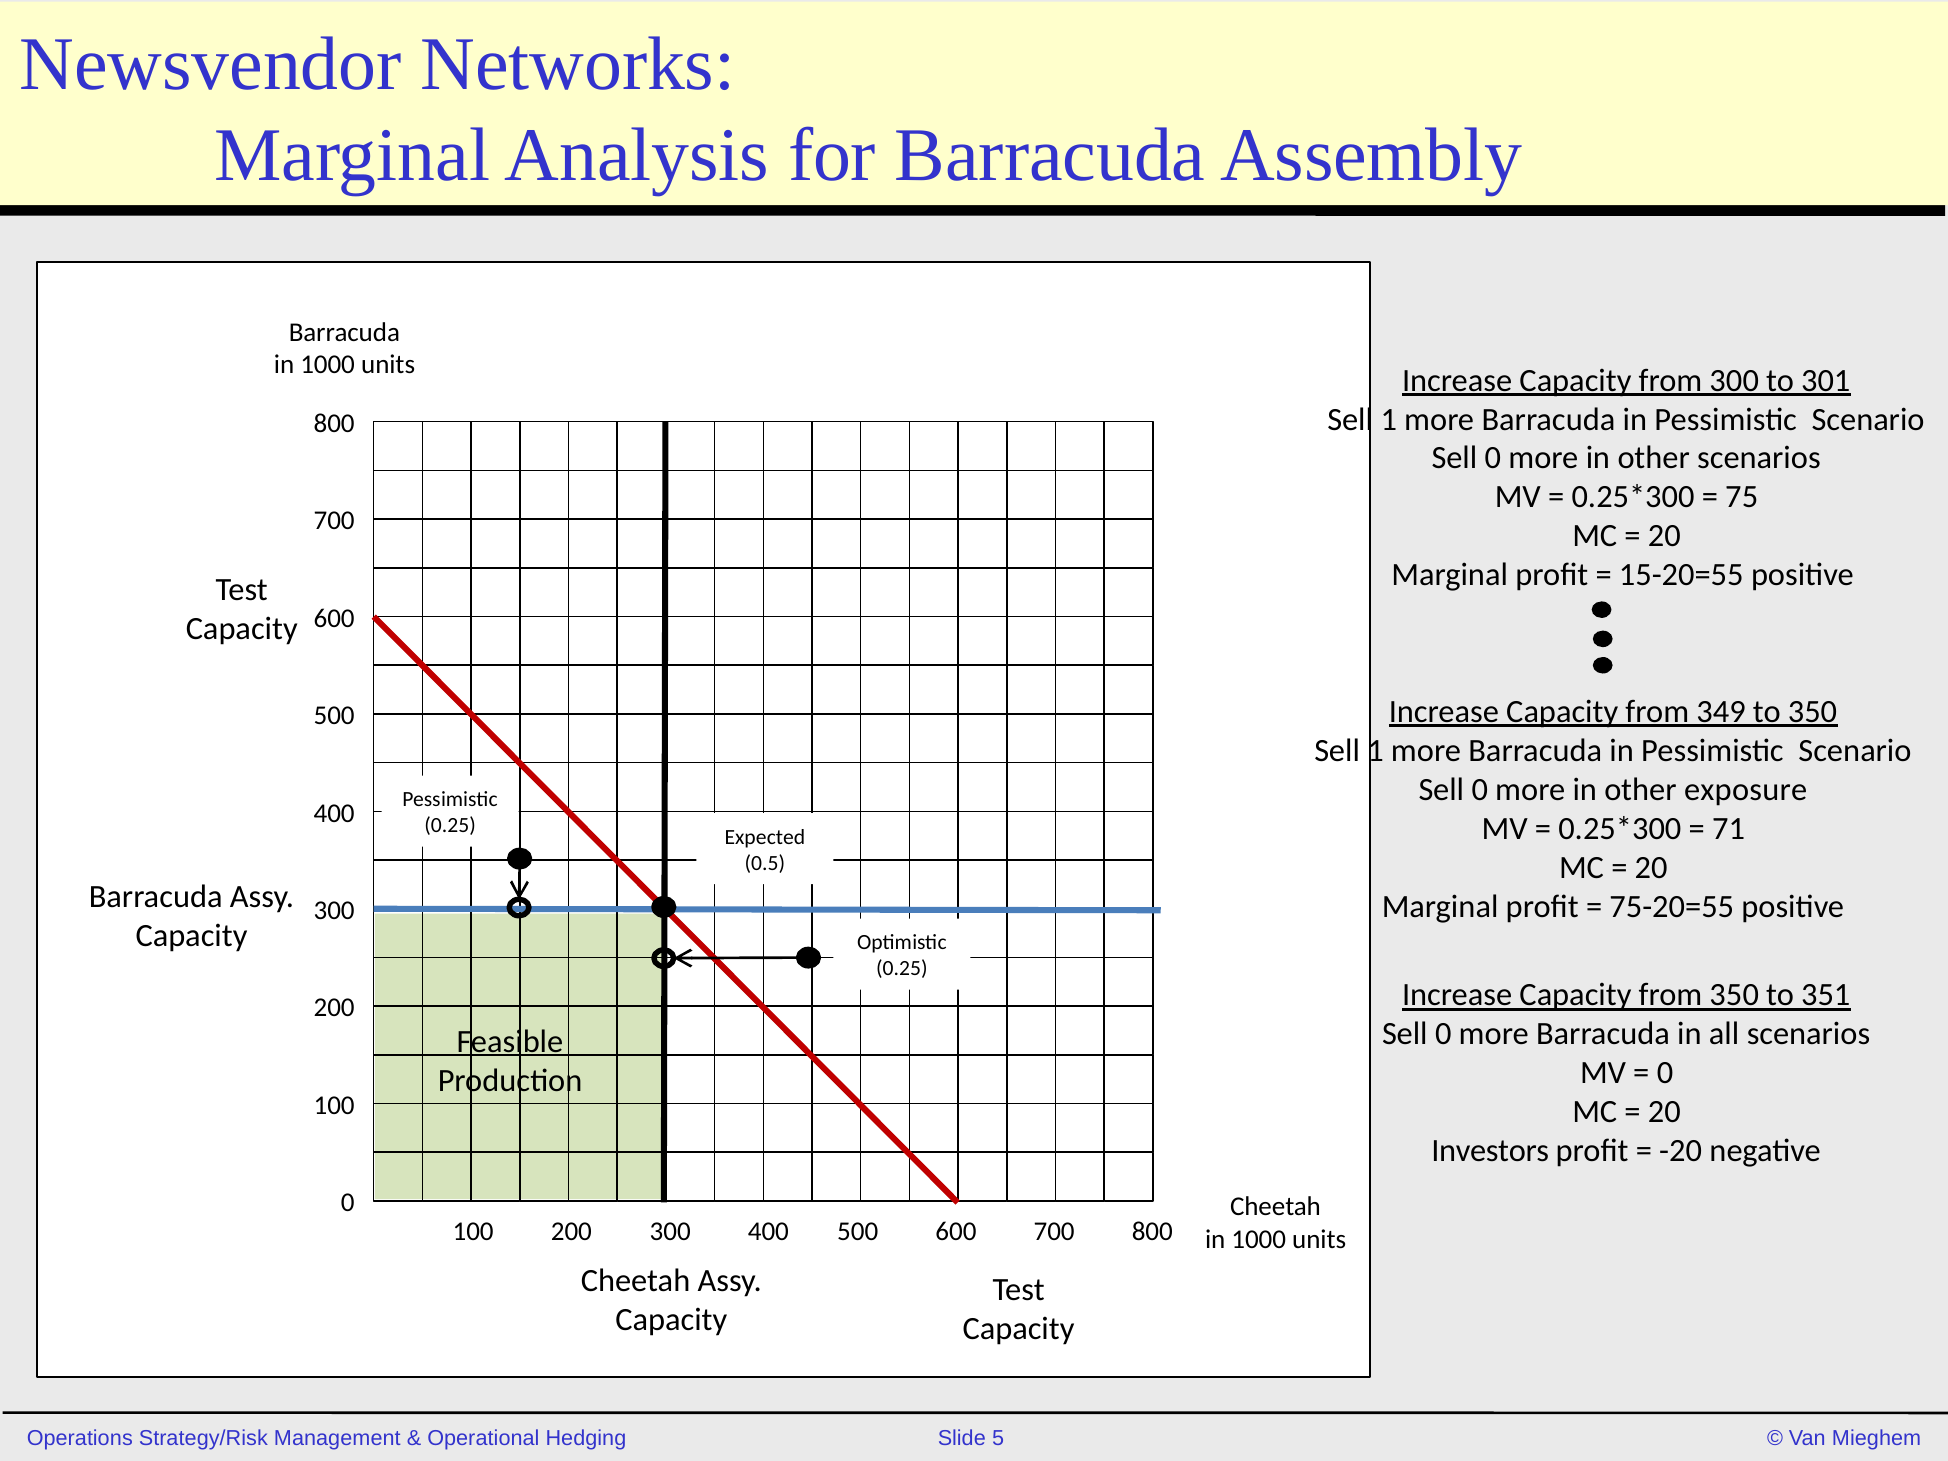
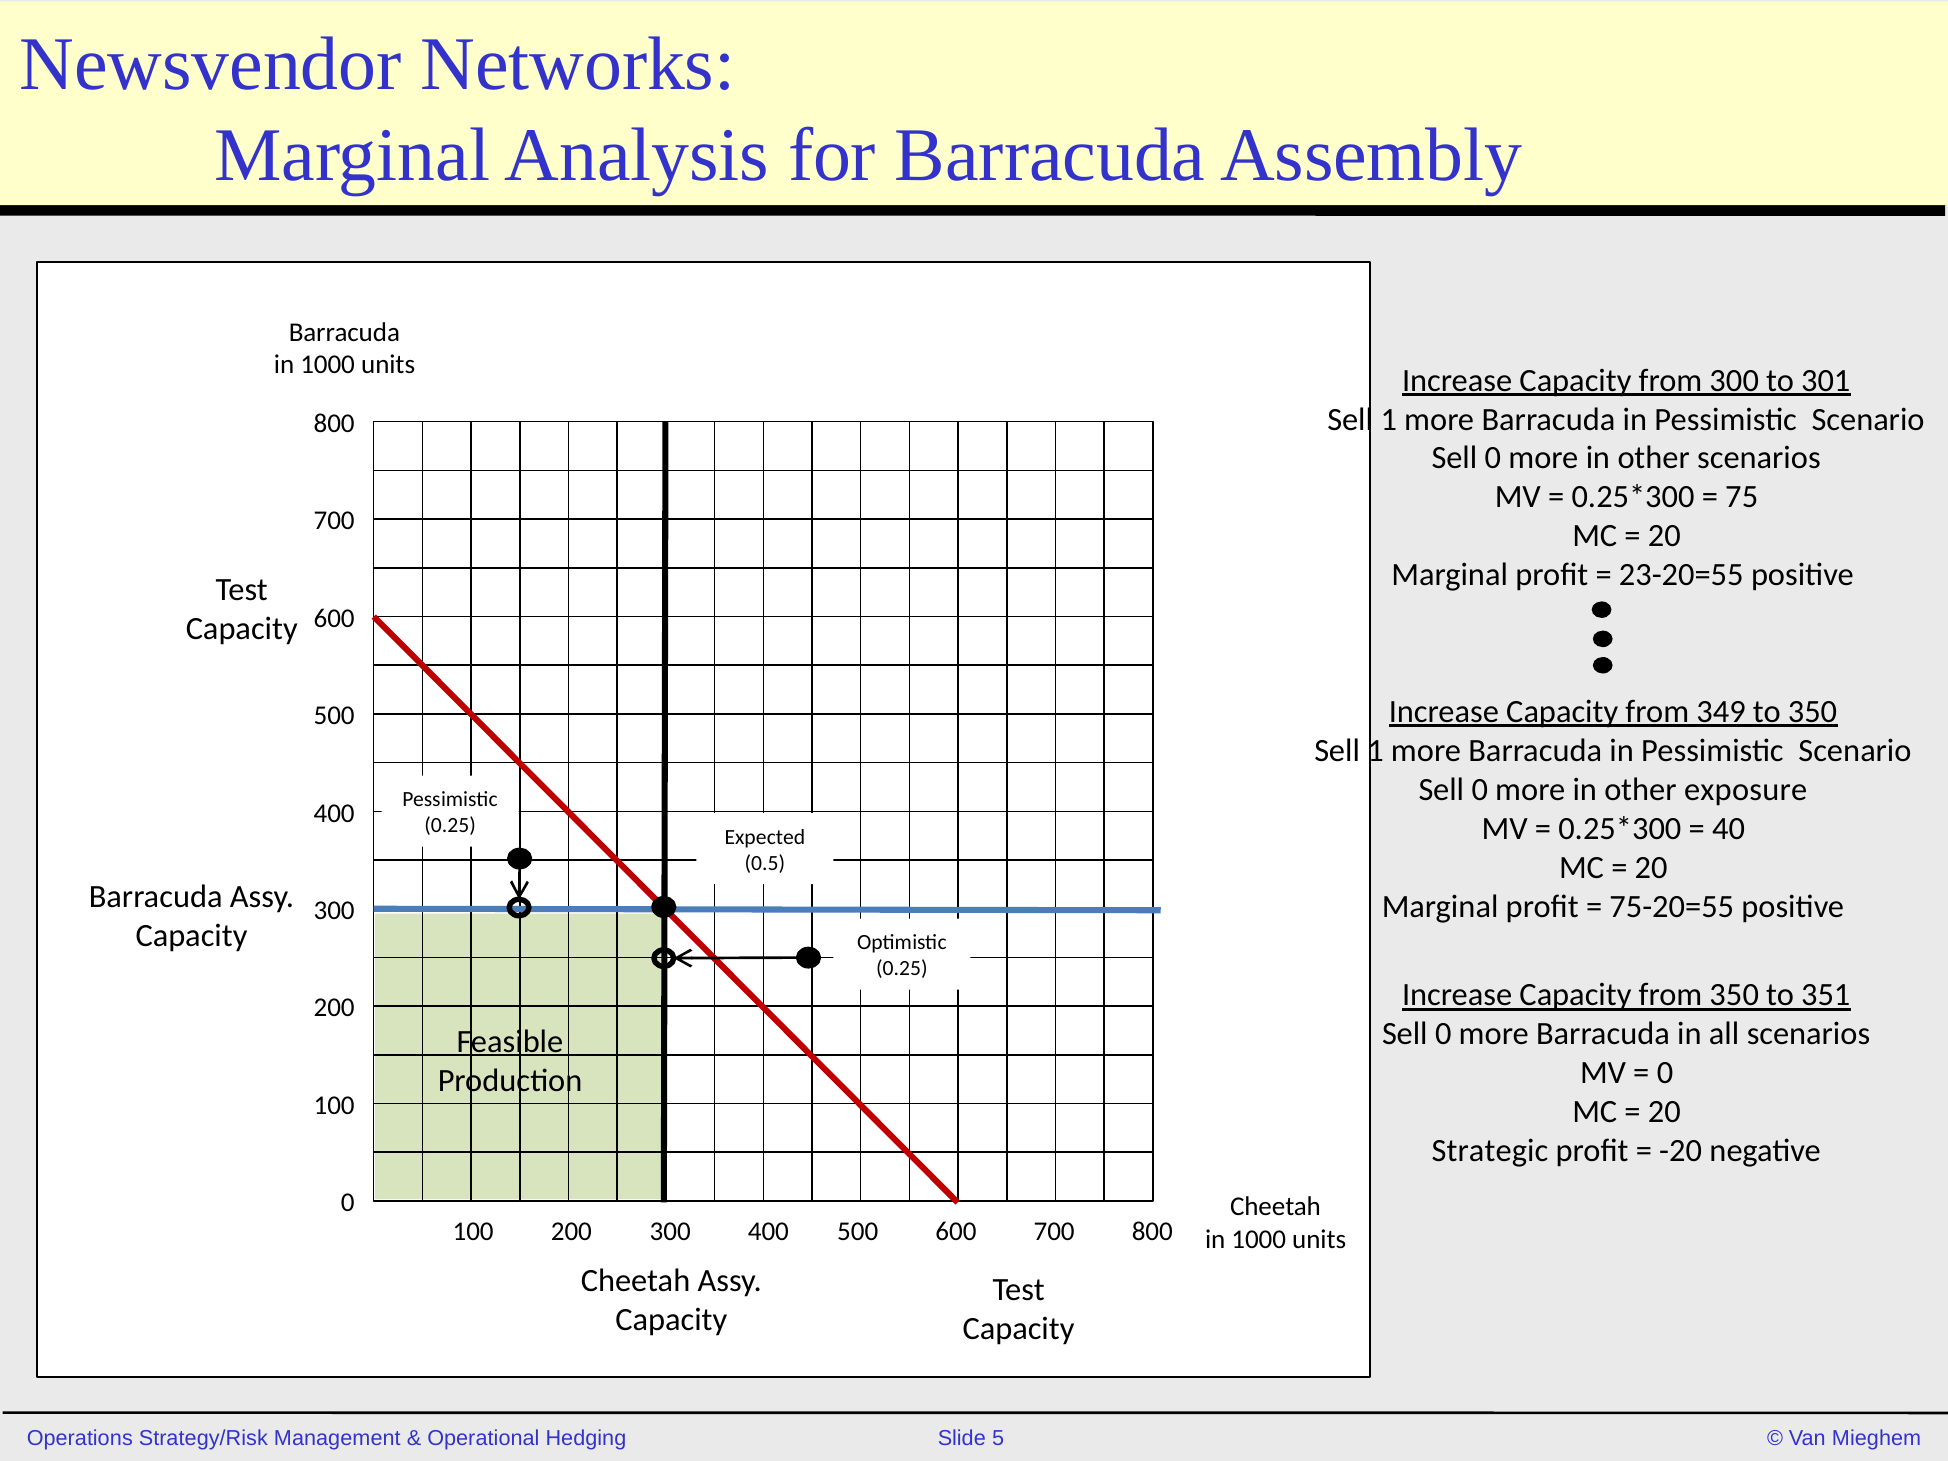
15-20=55: 15-20=55 -> 23-20=55 (1681, 575)
71: 71 -> 40 (1728, 828)
Investors: Investors -> Strategic (1490, 1151)
